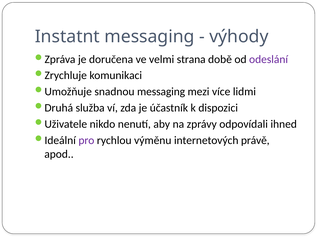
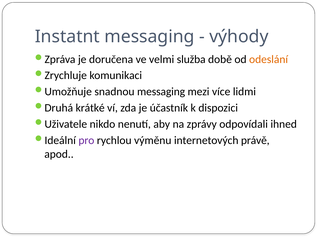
strana: strana -> služba (191, 59)
odeslání colour: purple -> orange (269, 59)
služba: služba -> krátké (90, 108)
